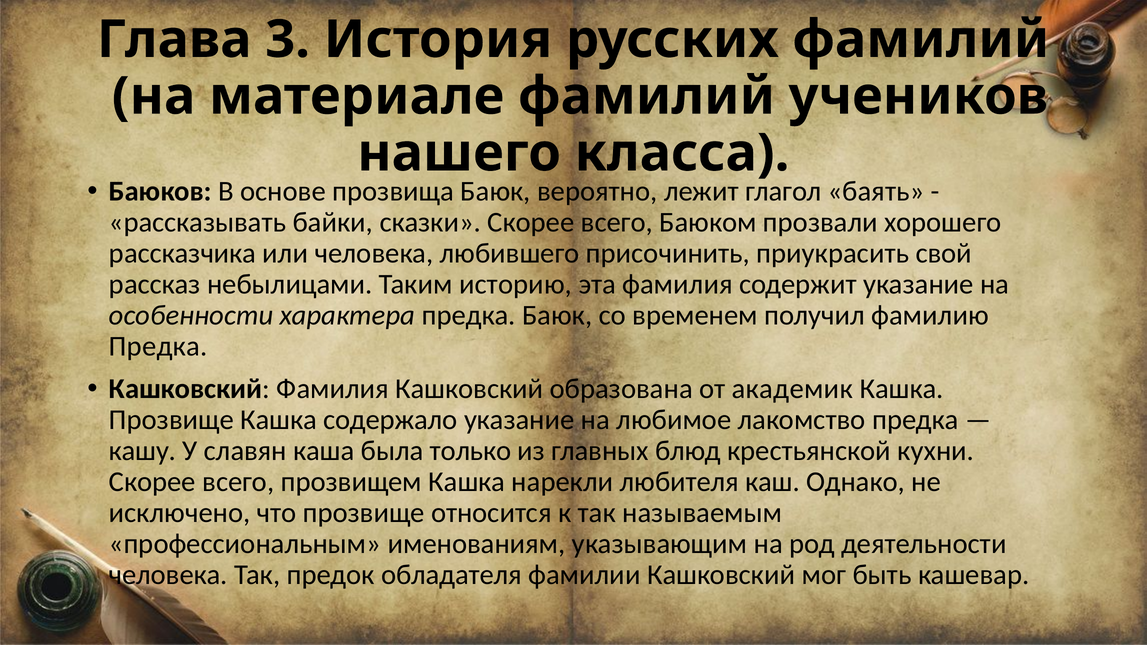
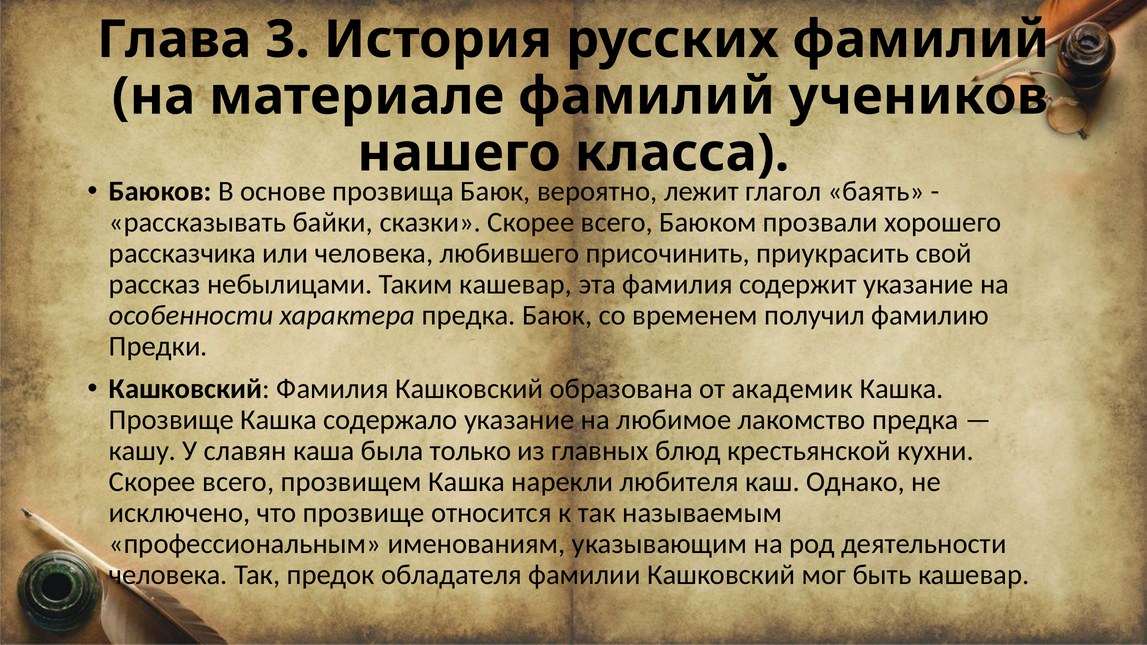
Таким историю: историю -> кашевар (516, 284)
Предка: Предка -> Предки (158, 346)
